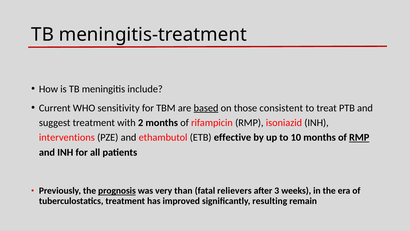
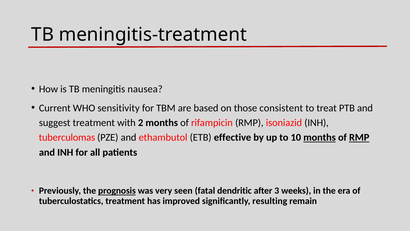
include: include -> nausea (145, 89)
based underline: present -> none (206, 108)
interventions: interventions -> tuberculomas (67, 137)
months underline: none -> present (320, 137)
than: than -> seen (183, 191)
relievers: relievers -> dendritic (234, 191)
